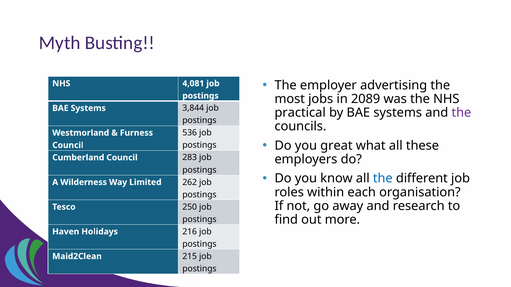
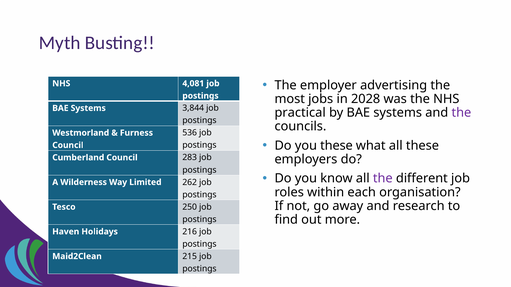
2089: 2089 -> 2028 (366, 99)
you great: great -> these (337, 146)
the colour: blue -> purple (383, 179)
